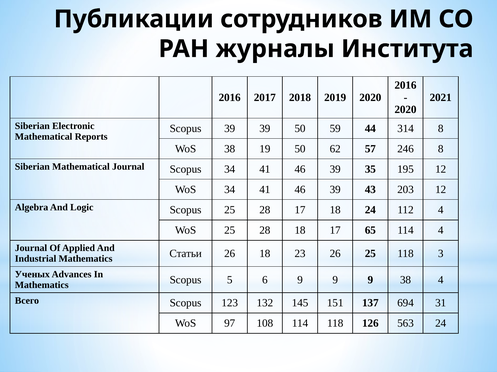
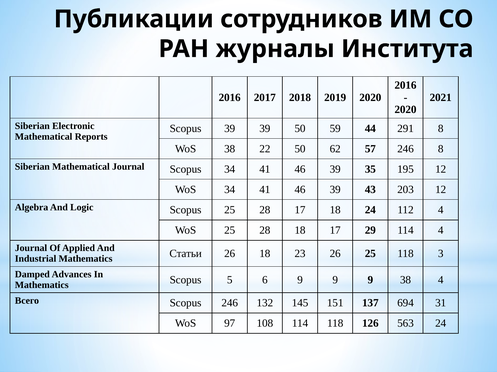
314: 314 -> 291 (406, 129)
19: 19 -> 22 (265, 149)
65: 65 -> 29 (370, 231)
Ученых: Ученых -> Damped (32, 275)
Scopus 123: 123 -> 246 (230, 304)
